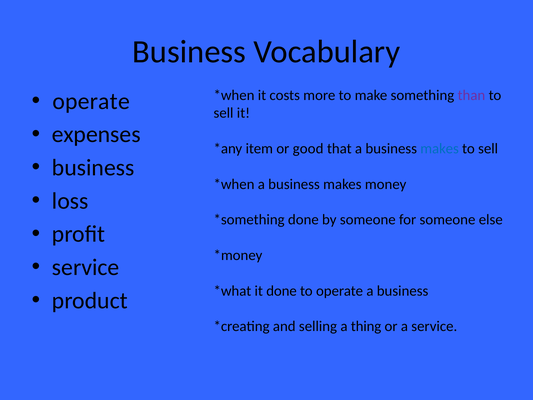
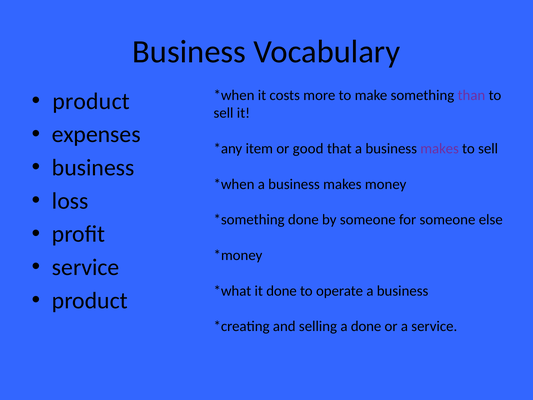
operate: operate -> product (91, 101)
makes colour: blue -> purple (440, 148)
a thing: thing -> done (366, 326)
